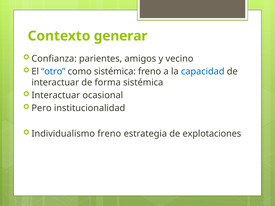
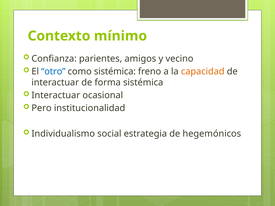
generar: generar -> mínimo (120, 36)
capacidad colour: blue -> orange (203, 71)
Individualismo freno: freno -> social (109, 134)
explotaciones: explotaciones -> hegemónicos (212, 134)
